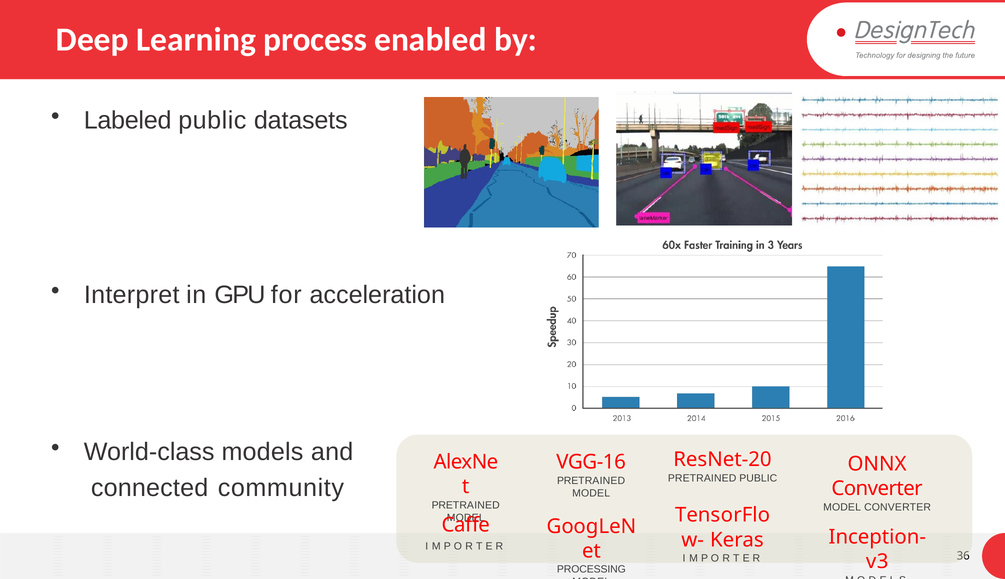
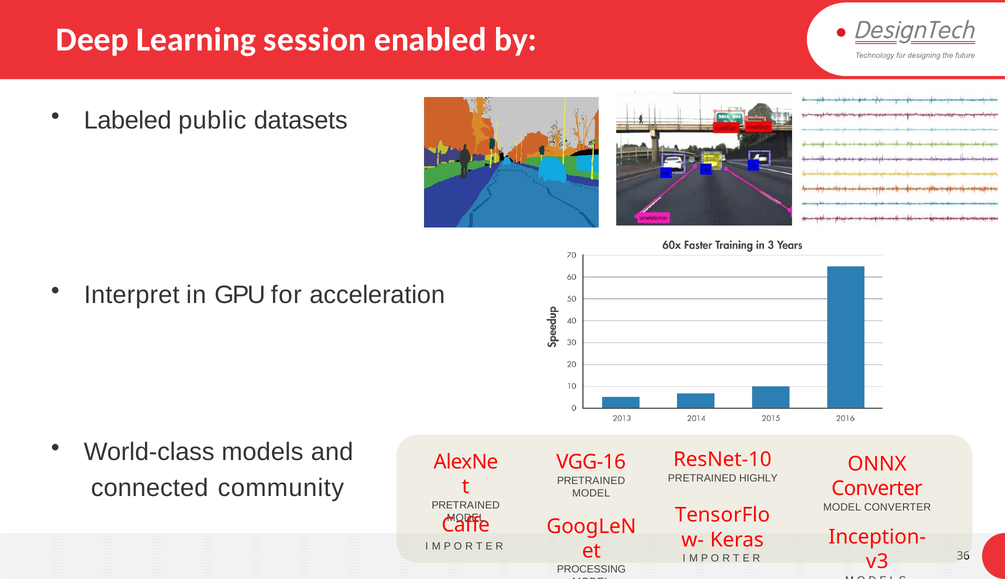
process: process -> session (315, 39)
ResNet-20: ResNet-20 -> ResNet-10 (722, 460)
PRETRAINED PUBLIC: PUBLIC -> HIGHLY (758, 478)
